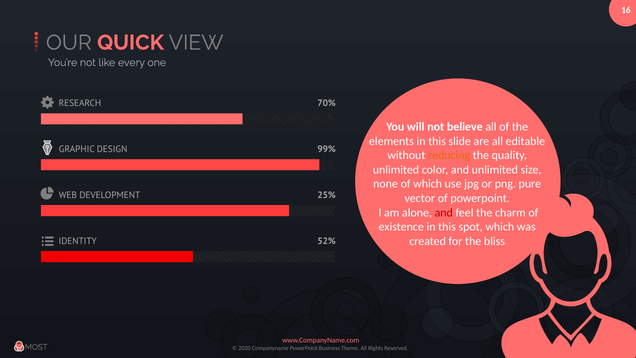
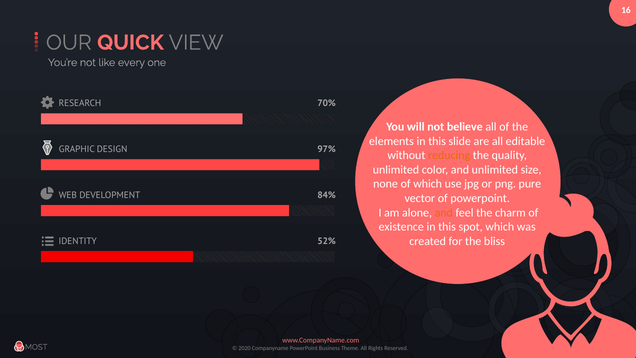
99%: 99% -> 97% (327, 149)
25%: 25% -> 84% (327, 195)
and colour: red -> orange (444, 213)
